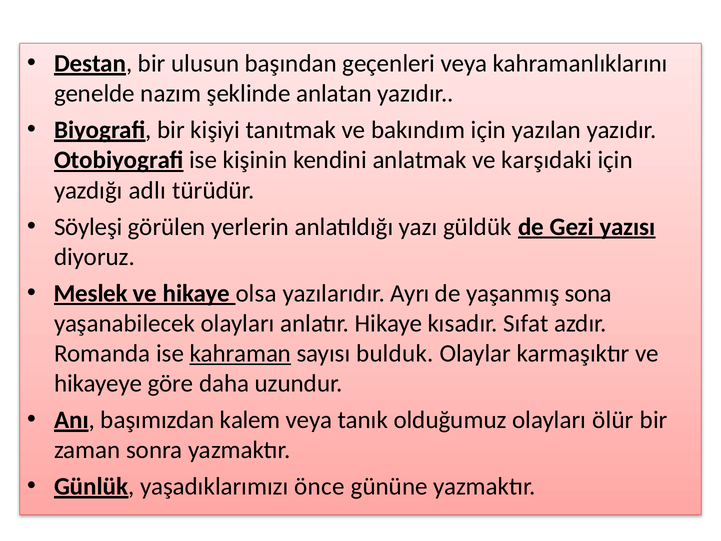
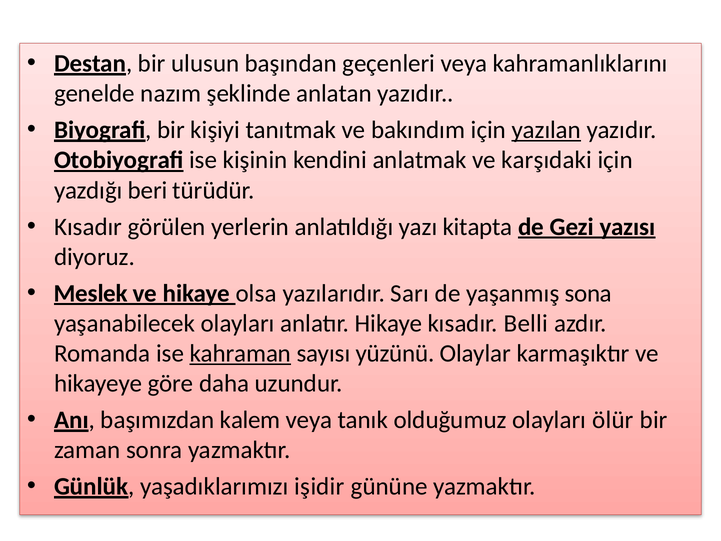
yazılan underline: none -> present (546, 130)
adlı: adlı -> beri (148, 190)
Söyleşi: Söyleşi -> Kısadır (88, 227)
güldük: güldük -> kitapta (478, 227)
Ayrı: Ayrı -> Sarı (410, 293)
Sıfat: Sıfat -> Belli (526, 323)
bulduk: bulduk -> yüzünü (395, 353)
önce: önce -> işidir (320, 486)
